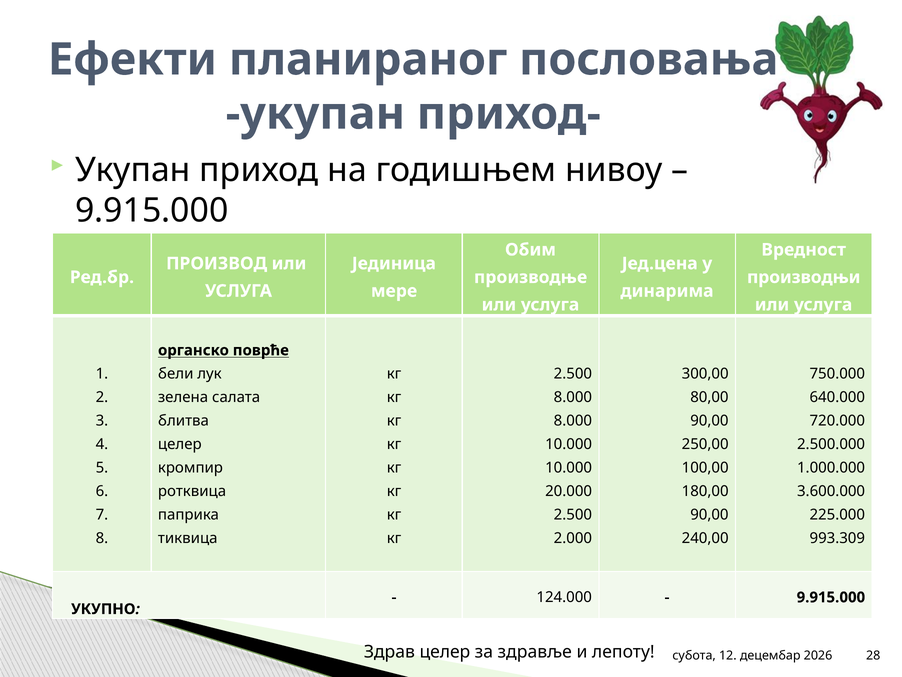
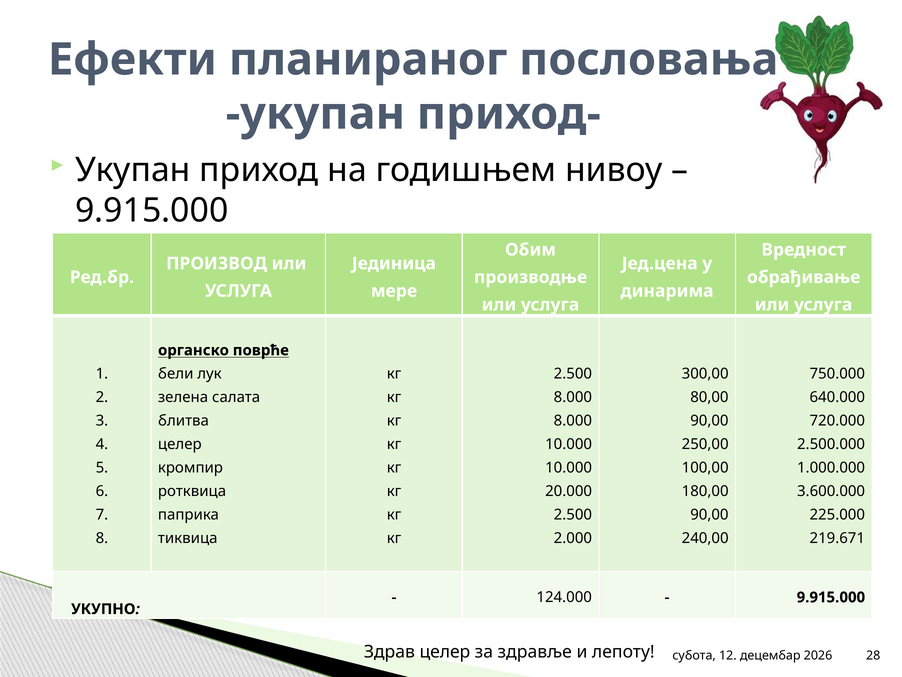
производњи: производњи -> обрађивање (804, 277)
993.309: 993.309 -> 219.671 (837, 538)
